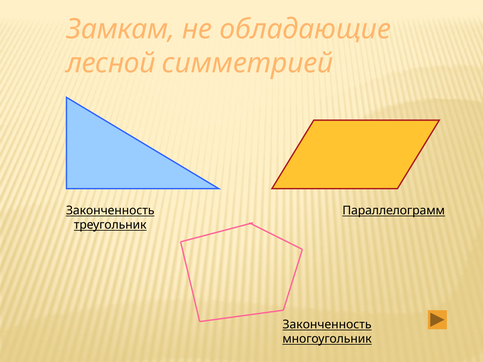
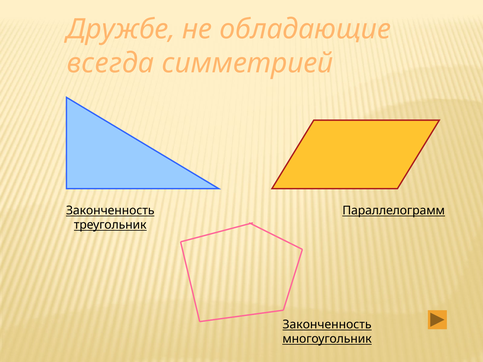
Замкам: Замкам -> Дружбе (121, 29)
лесной: лесной -> всегда (110, 63)
